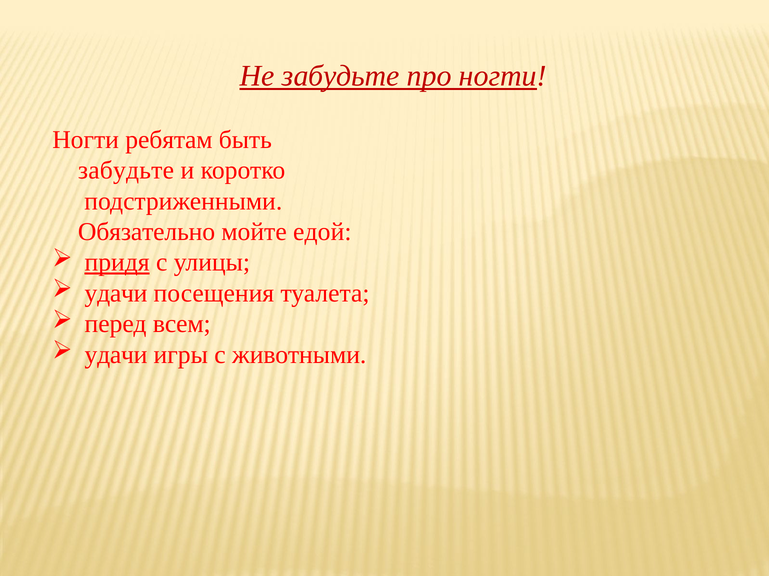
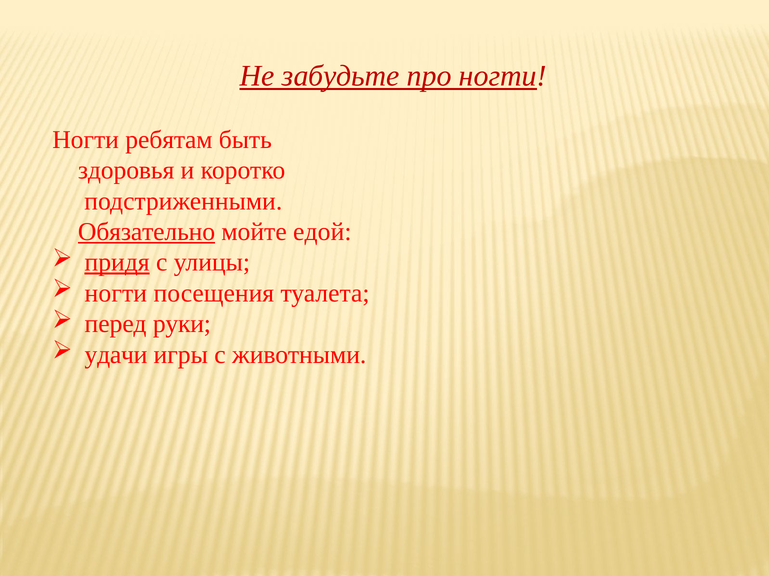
забудьте: забудьте -> здоровья (126, 171)
Обязательно underline: none -> present (147, 232)
удачи: удачи -> ногти (116, 294)
всем: всем -> руки (182, 324)
